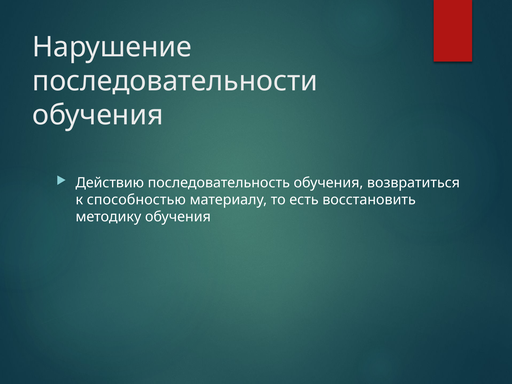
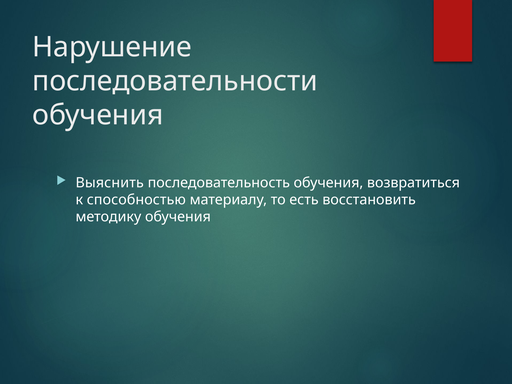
Действию: Действию -> Выяснить (110, 183)
